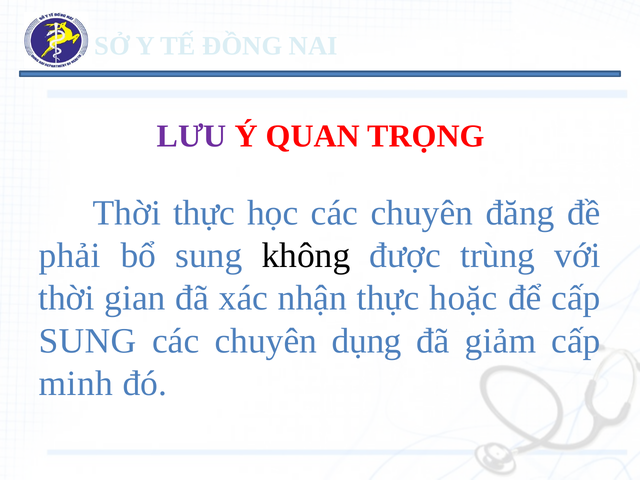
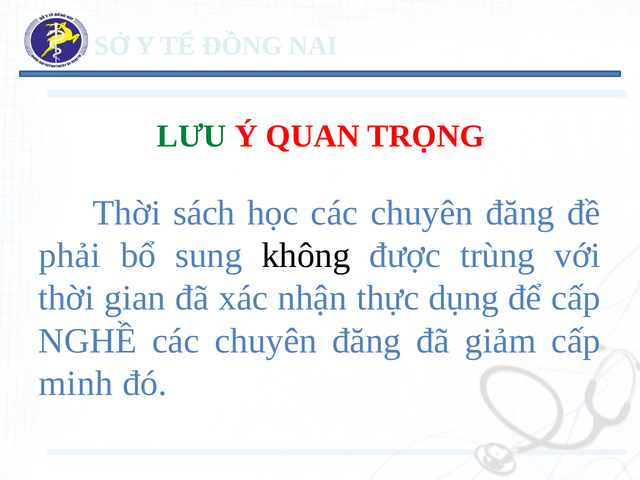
LƯU colour: purple -> green (192, 136)
Thời thực: thực -> sách (204, 213)
hoặc: hoặc -> dụng (464, 298)
SUNG: SUNG -> NGHỀ (88, 341)
dụng: dụng -> đăng (367, 341)
